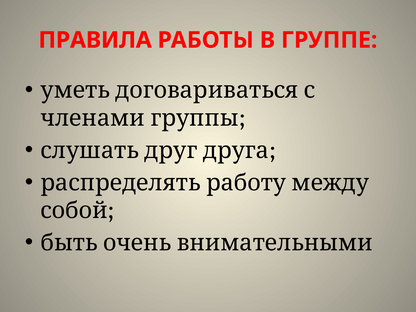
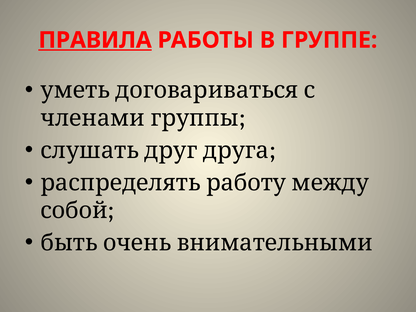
ПРАВИЛА underline: none -> present (95, 40)
